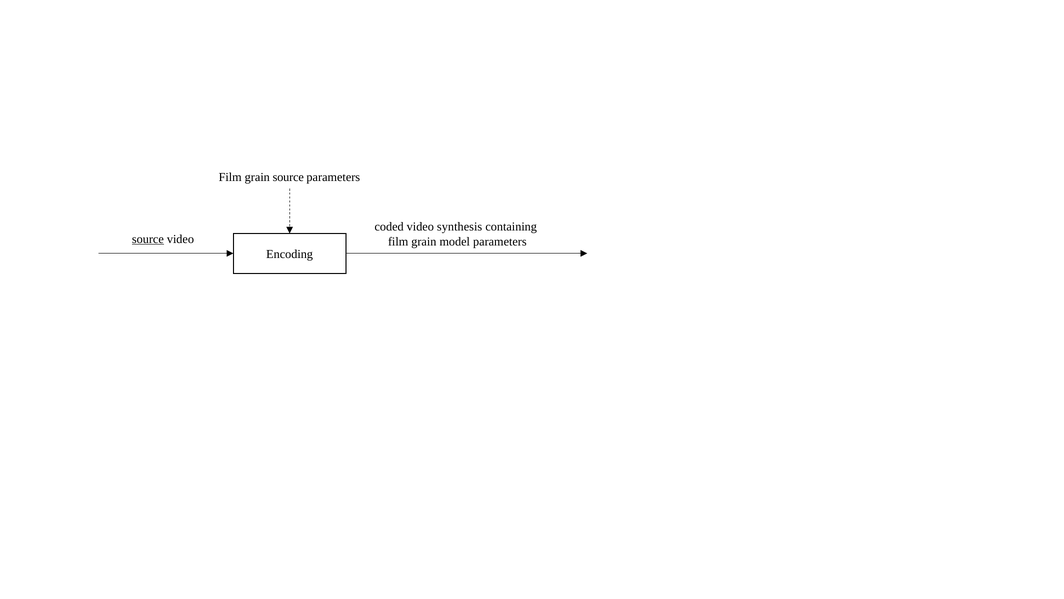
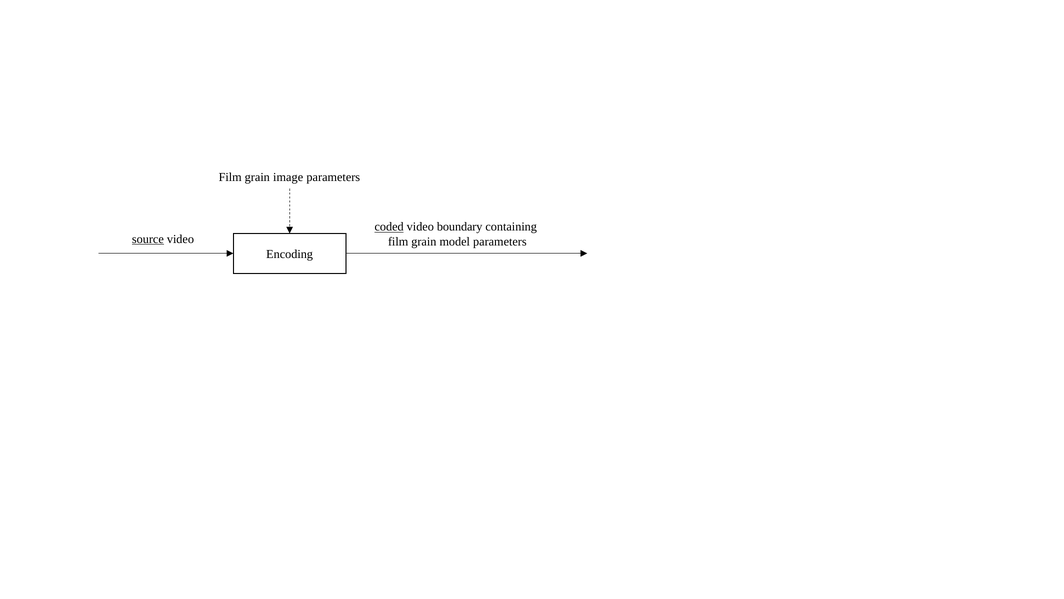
grain source: source -> image (288, 177)
coded underline: none -> present (389, 227)
synthesis: synthesis -> boundary (460, 227)
